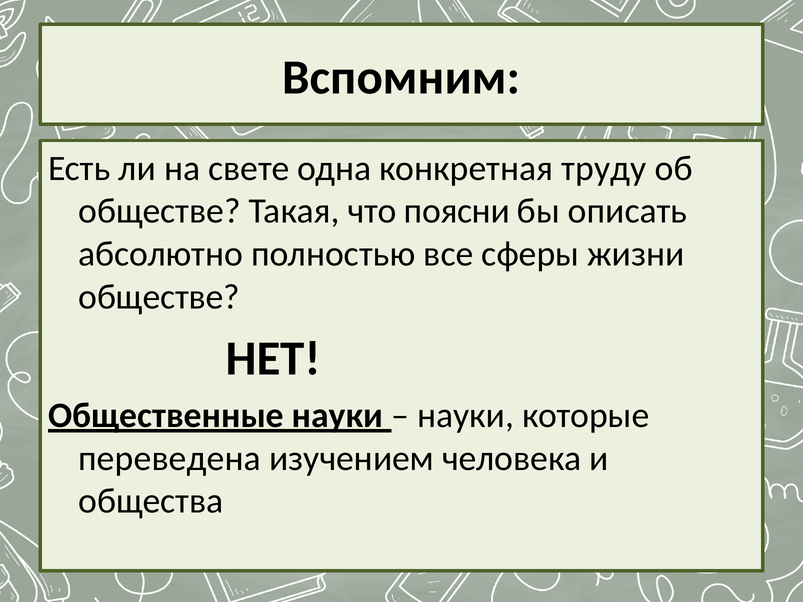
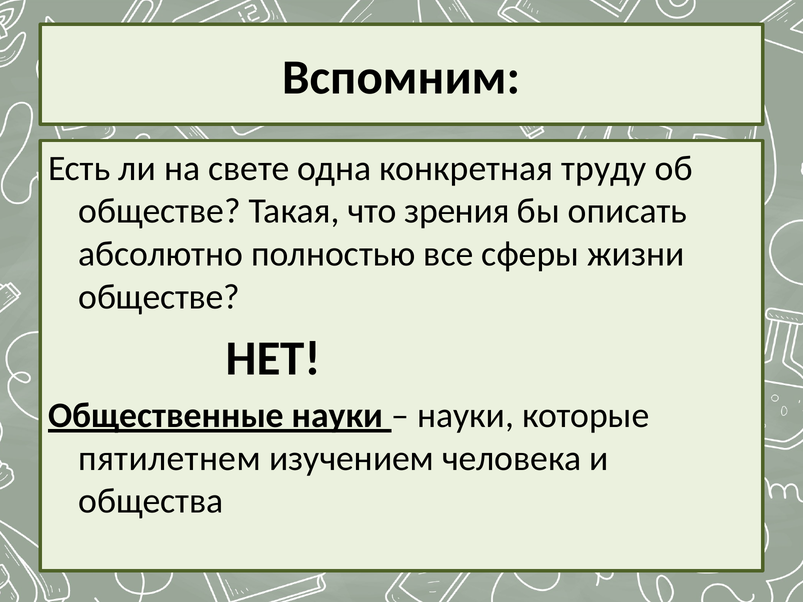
поясни: поясни -> зрения (457, 211)
переведена: переведена -> пятилетнем (169, 458)
